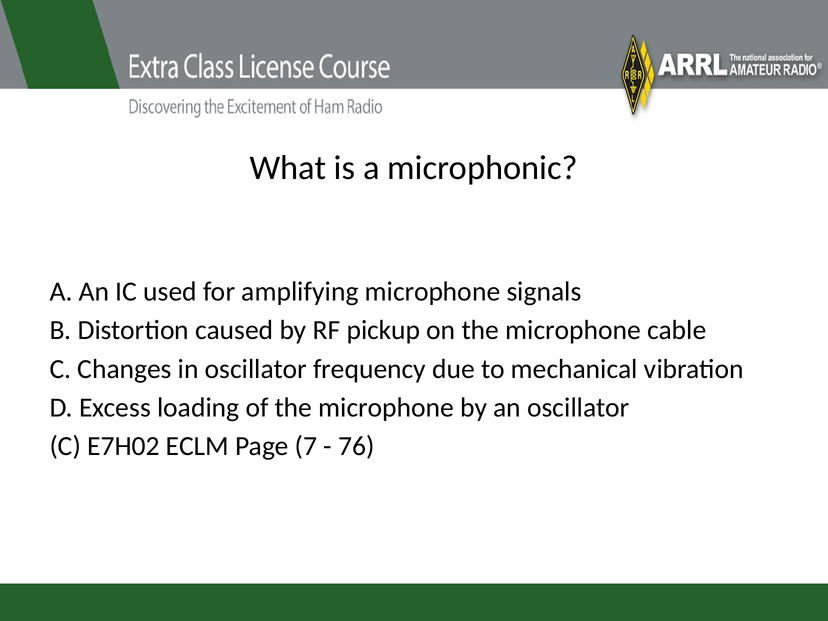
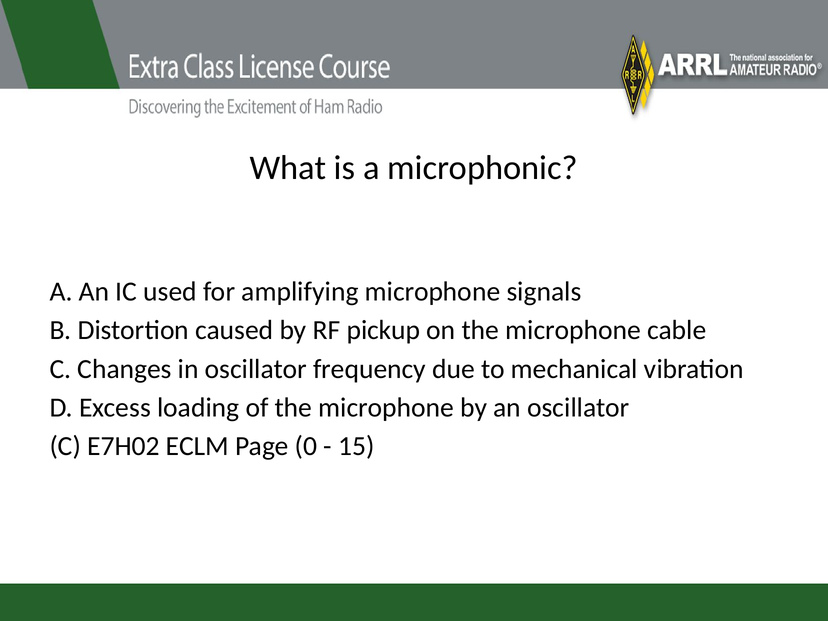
7: 7 -> 0 (306, 446)
76: 76 -> 15 (356, 446)
